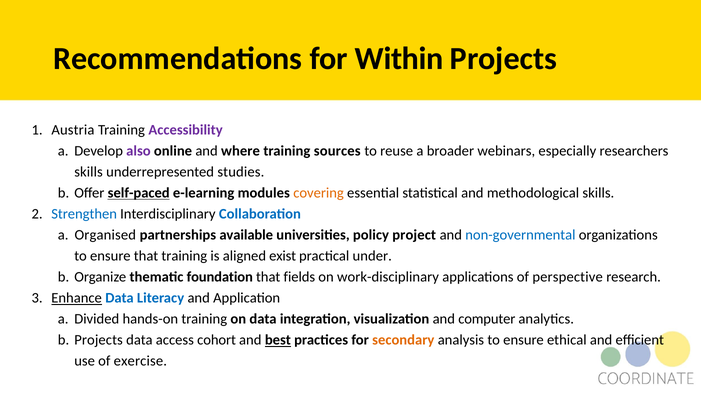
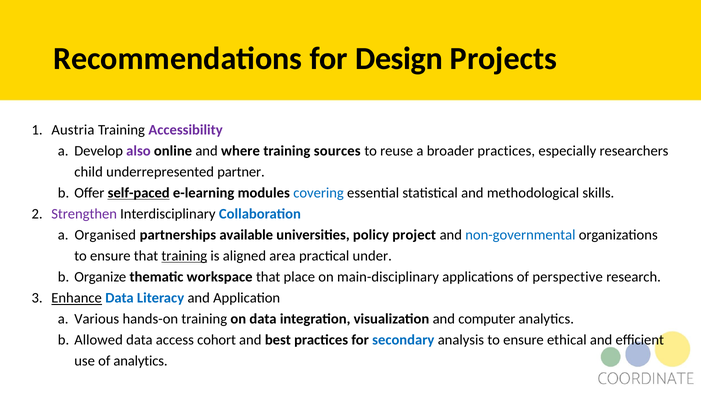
Within: Within -> Design (399, 59)
broader webinars: webinars -> practices (506, 151)
skills: skills -> child (89, 172)
studies: studies -> partner (241, 172)
covering colour: orange -> blue (319, 193)
Strengthen colour: blue -> purple (84, 214)
training underline: none -> present (184, 256)
exist: exist -> area (283, 256)
foundation: foundation -> workspace (220, 277)
fields: fields -> place (299, 277)
work-disciplinary: work-disciplinary -> main-disciplinary (388, 277)
Divided: Divided -> Various (97, 319)
Projects: Projects -> Allowed (99, 340)
best underline: present -> none (278, 340)
secondary colour: orange -> blue (403, 340)
of exercise: exercise -> analytics (141, 361)
